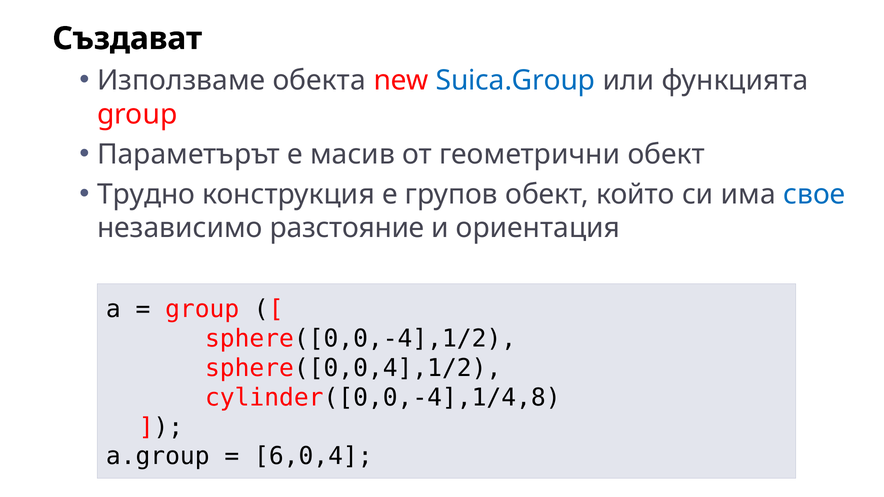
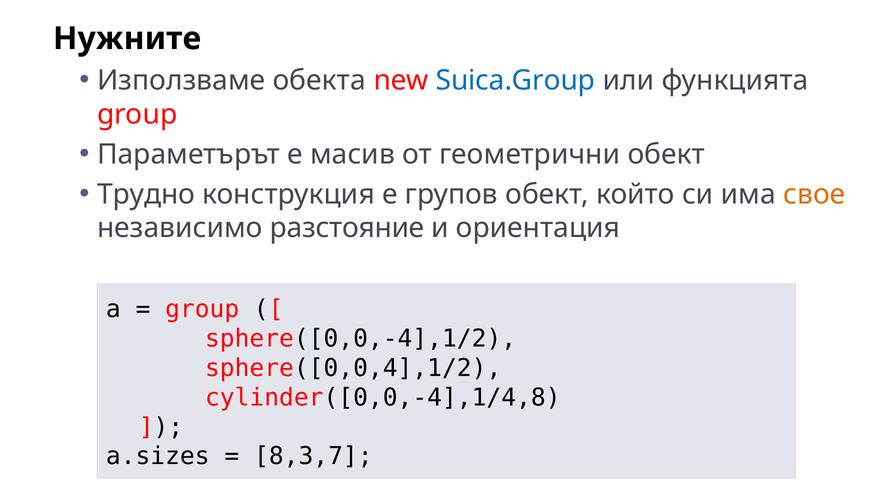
Създават: Създават -> Нужните (127, 39)
свое colour: blue -> orange (814, 194)
a.group: a.group -> a.sizes (158, 457)
6,0,4: 6,0,4 -> 8,3,7 (313, 457)
